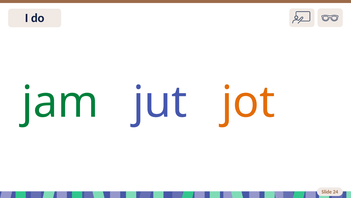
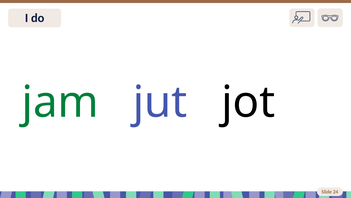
jot colour: orange -> black (248, 102)
